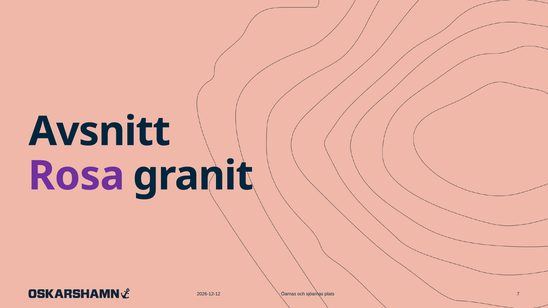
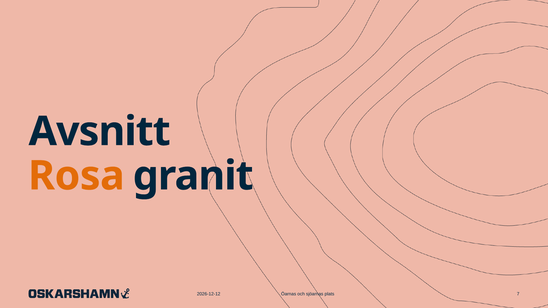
Rosa colour: purple -> orange (76, 176)
